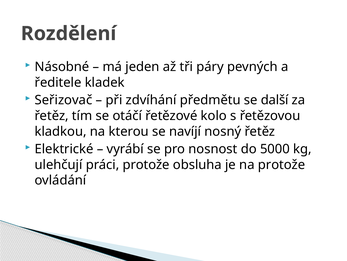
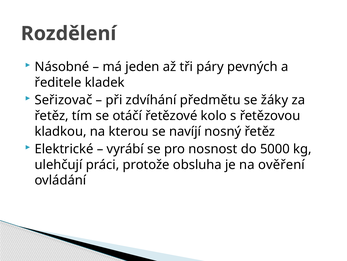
další: další -> žáky (275, 100)
na protože: protože -> ověření (281, 164)
